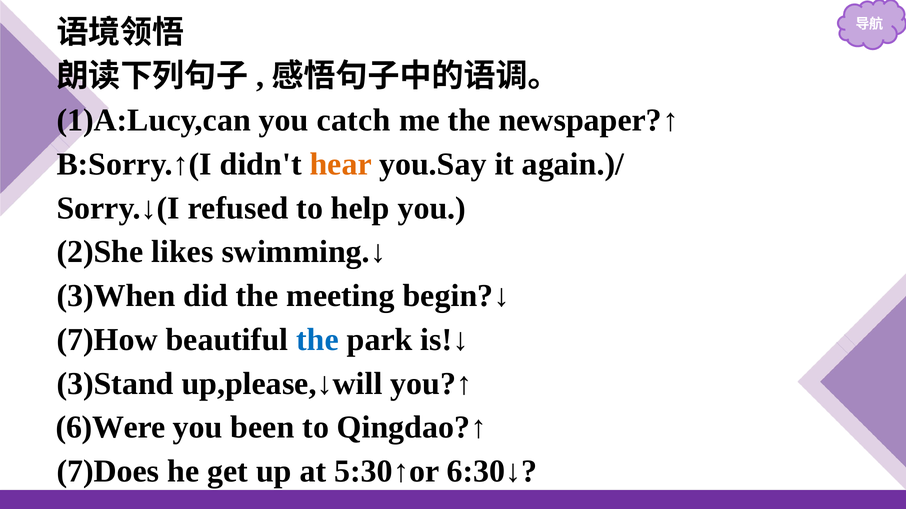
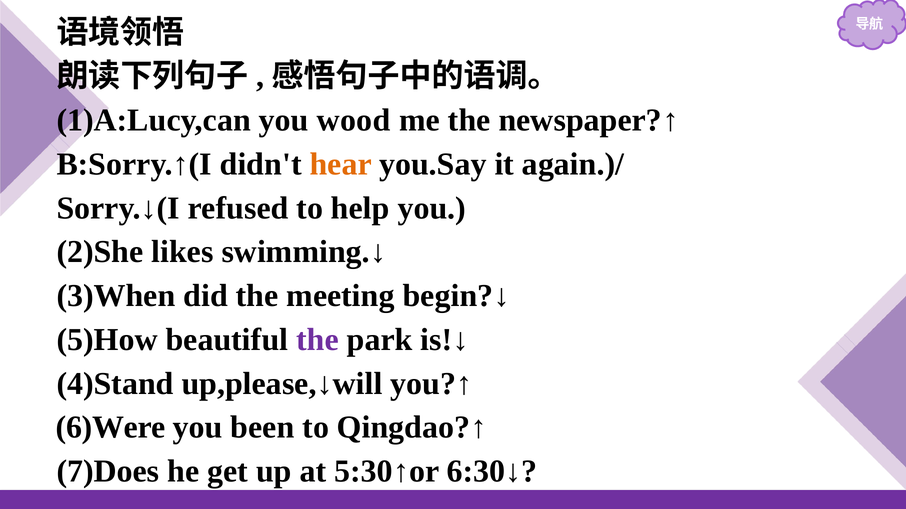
catch: catch -> wood (354, 120)
7)How: 7)How -> 5)How (107, 340)
the colour: blue -> purple (317, 340)
3)Stand: 3)Stand -> 4)Stand (115, 384)
